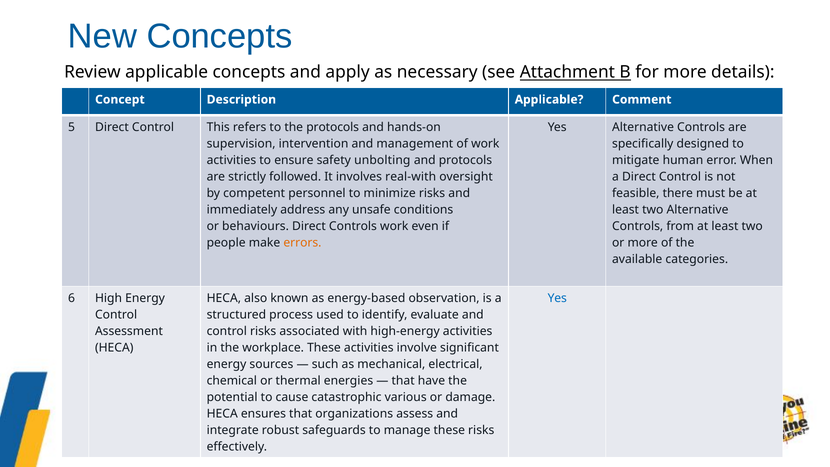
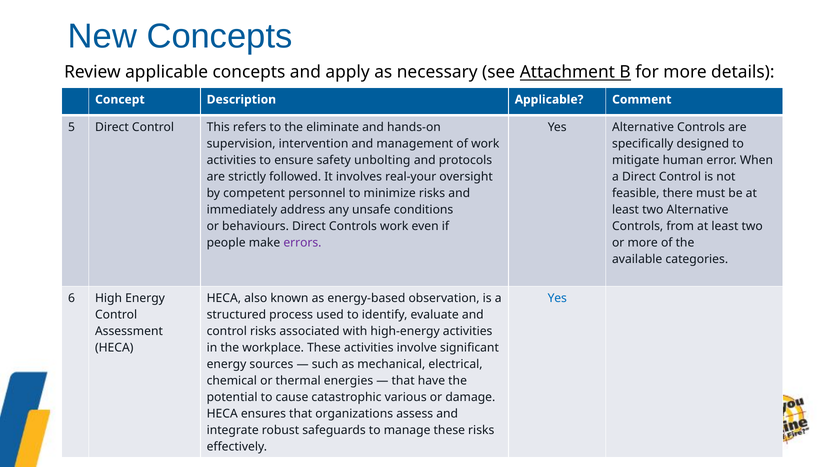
the protocols: protocols -> eliminate (333, 127)
real-with: real-with -> real-your (411, 177)
errors colour: orange -> purple (302, 243)
